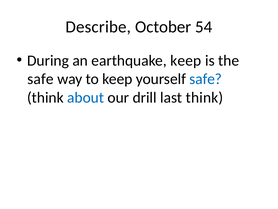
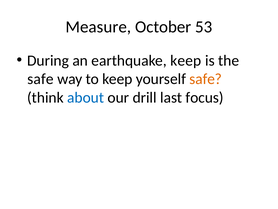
Describe: Describe -> Measure (98, 27)
54: 54 -> 53 (204, 27)
safe colour: blue -> orange (206, 79)
last think: think -> focus (205, 97)
